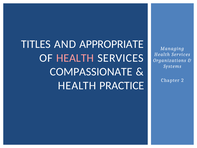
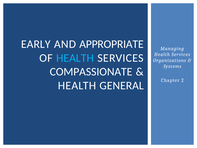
TITLES: TITLES -> EARLY (36, 44)
HEALTH colour: pink -> light blue (75, 58)
PRACTICE: PRACTICE -> GENERAL (122, 85)
